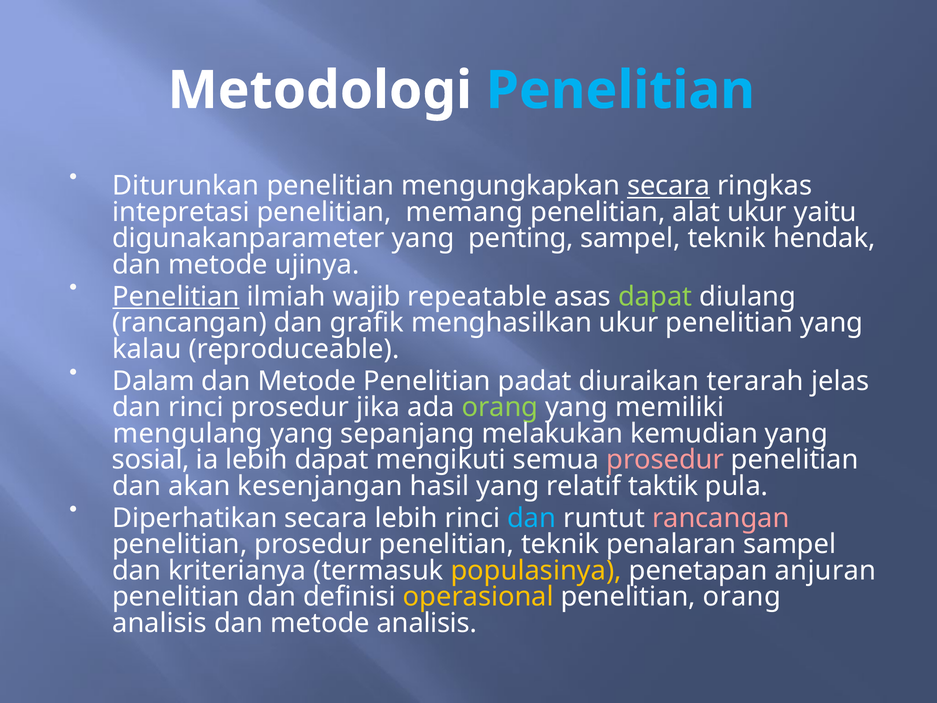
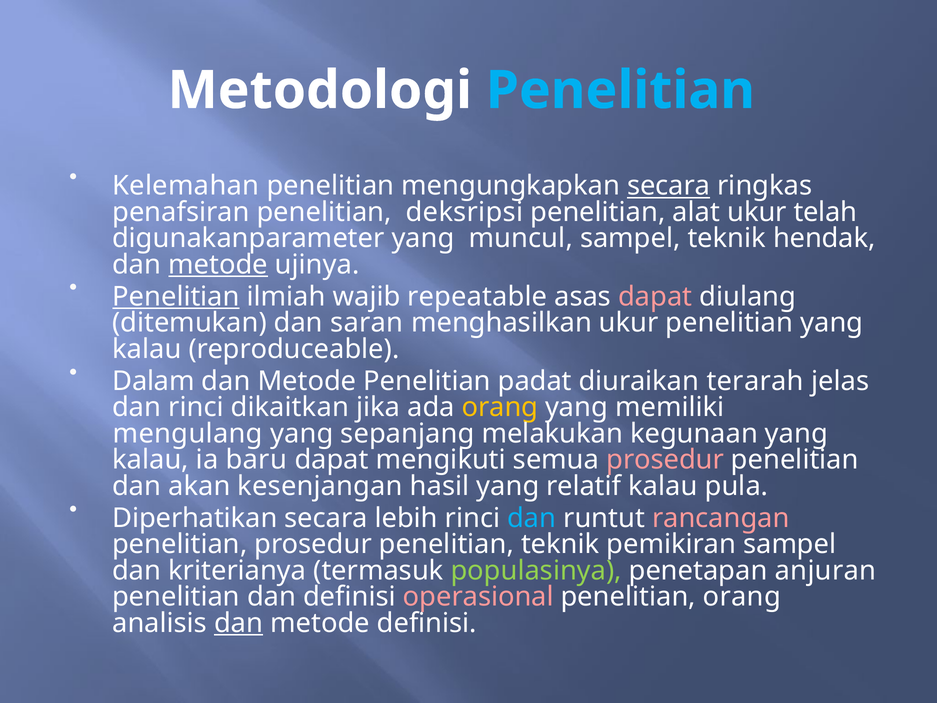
Diturunkan: Diturunkan -> Kelemahan (186, 186)
intepretasi: intepretasi -> penafsiran (181, 212)
memang: memang -> deksripsi (464, 212)
yaitu: yaitu -> telah (825, 212)
penting: penting -> muncul (521, 238)
metode underline: none -> present (218, 264)
dapat colour: light green -> pink (655, 297)
rancangan: rancangan -> ditemukan (190, 323)
grafik: grafik -> saran (367, 323)
rinci prosedur: prosedur -> dikaitkan (290, 407)
orang colour: light green -> yellow (500, 407)
kemudian: kemudian -> kegunaan (694, 434)
sosial: sosial -> kalau (151, 460)
ia lebih: lebih -> baru (256, 460)
relatif taktik: taktik -> kalau (663, 486)
penalaran: penalaran -> pemikiran (671, 544)
populasinya colour: yellow -> light green (536, 570)
operasional colour: yellow -> pink (478, 597)
dan underline: none -> present (239, 623)
metode analisis: analisis -> definisi (427, 623)
